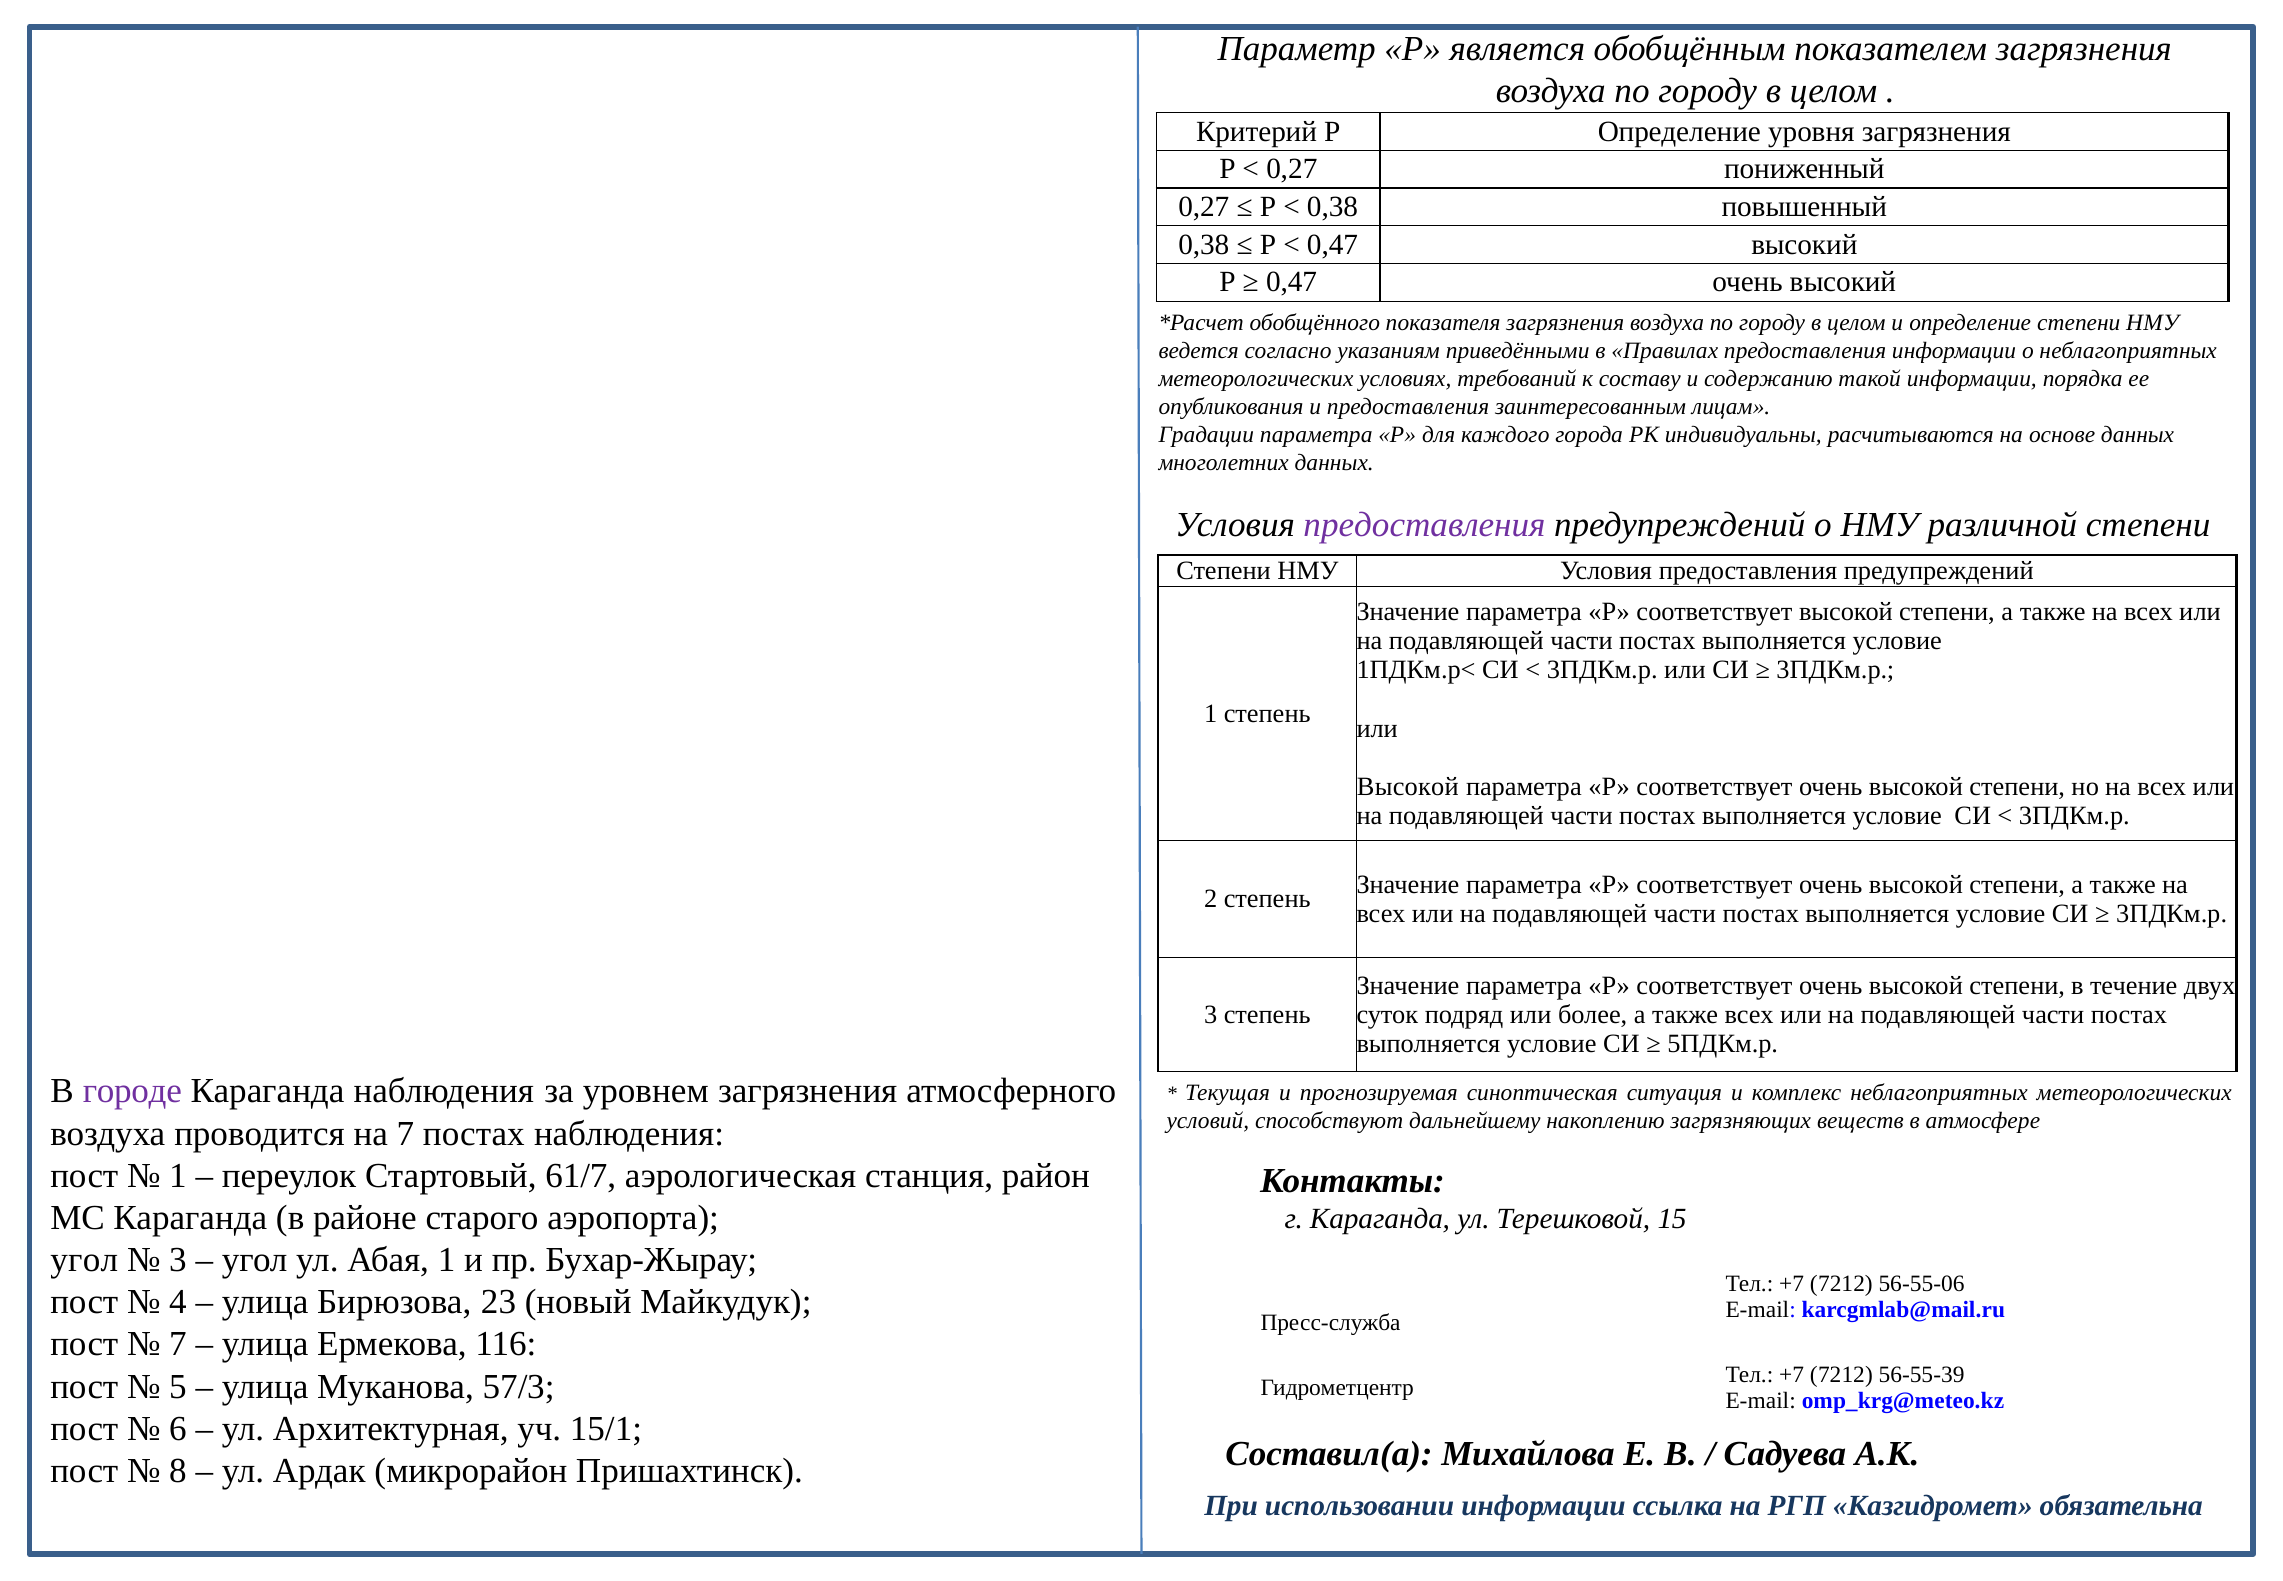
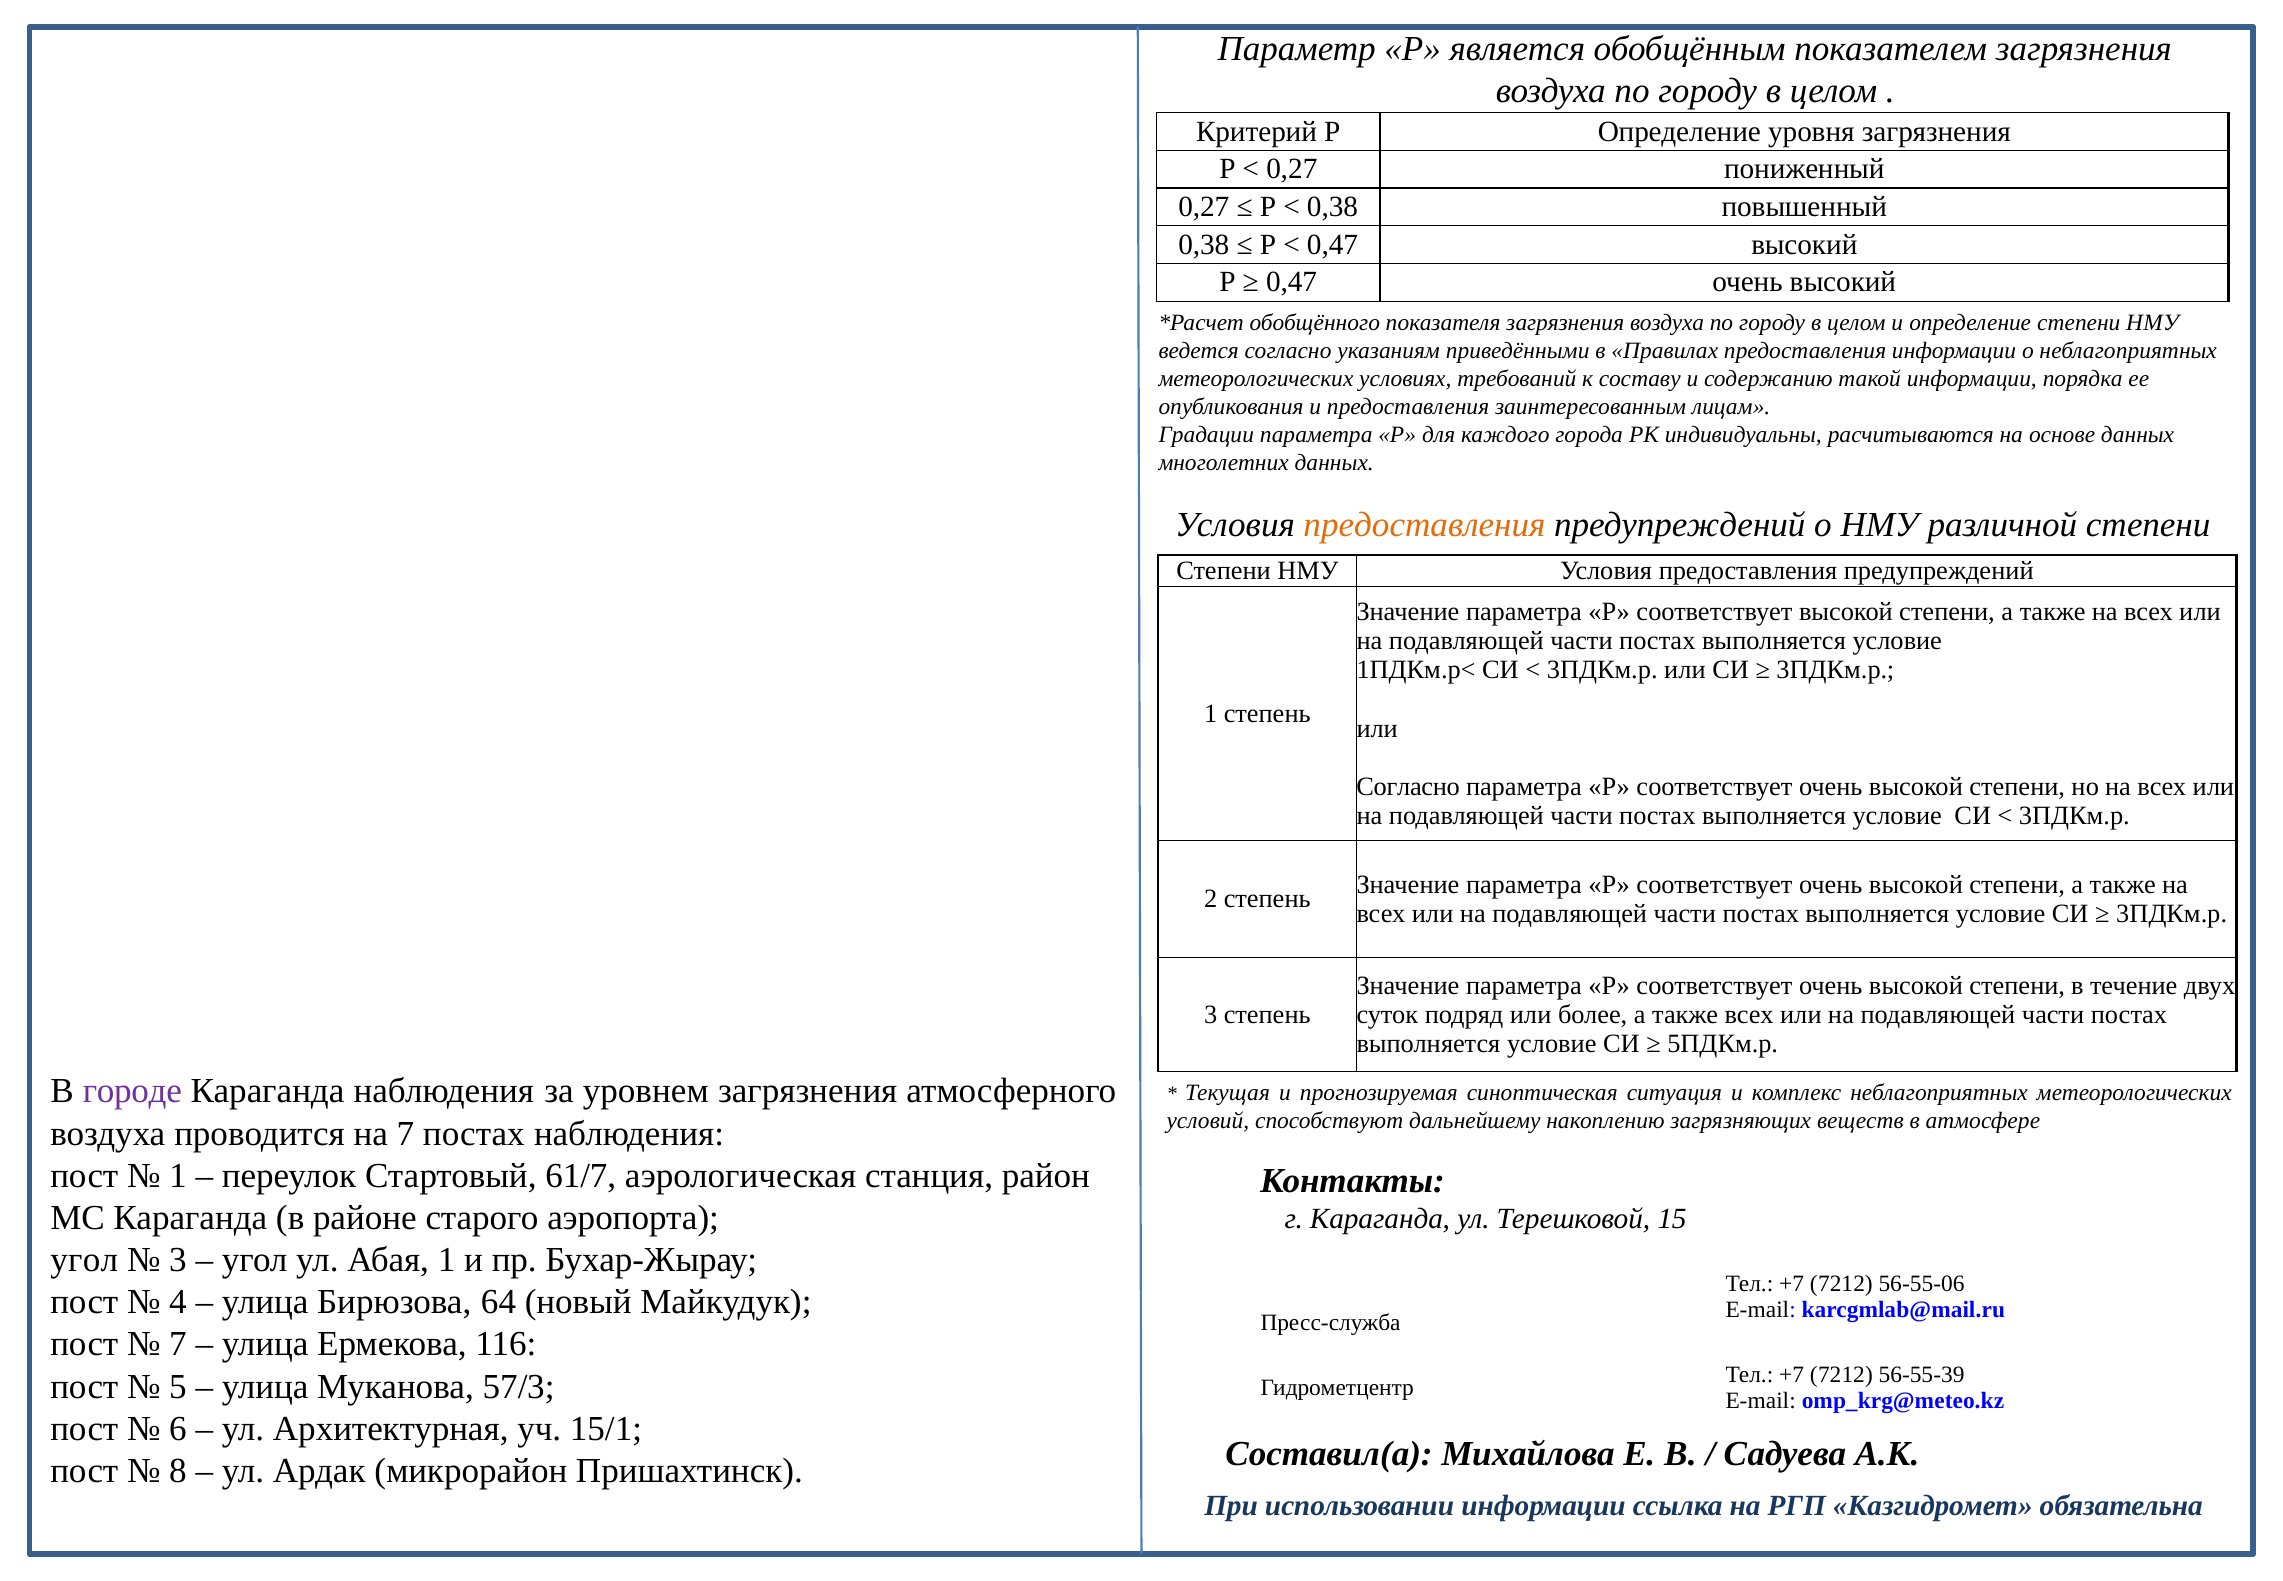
предоставления colour: purple -> orange (1424, 525)
Высокой: Высокой -> Согласно (1408, 787)
23: 23 -> 64 (499, 1302)
